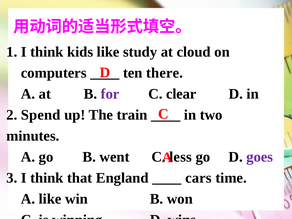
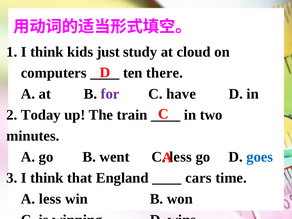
kids like: like -> just (108, 52)
clear: clear -> have (181, 94)
Spend: Spend -> Today (41, 115)
goes colour: purple -> blue (260, 157)
A like: like -> less (50, 199)
